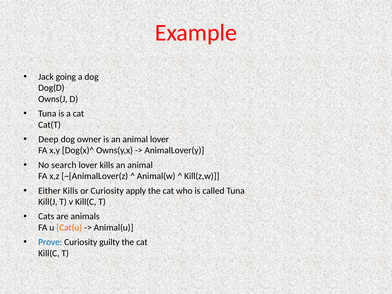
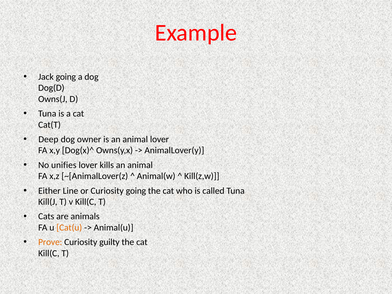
search: search -> unifies (64, 165)
Either Kills: Kills -> Line (71, 191)
Curiosity apply: apply -> going (136, 191)
Prove colour: blue -> orange (50, 242)
